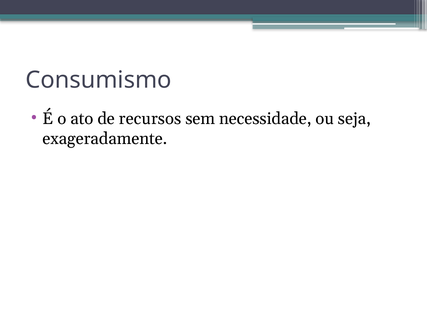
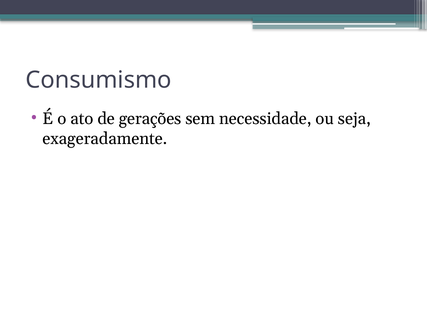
recursos: recursos -> gerações (150, 118)
